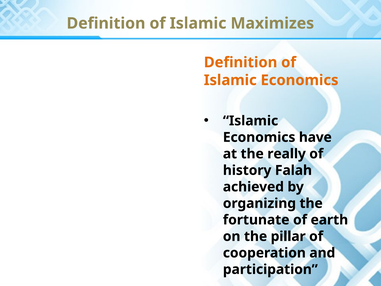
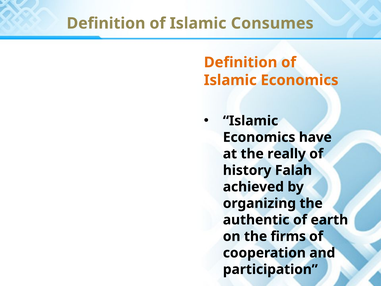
Maximizes: Maximizes -> Consumes (272, 23)
fortunate: fortunate -> authentic (256, 220)
pillar: pillar -> firms (288, 236)
